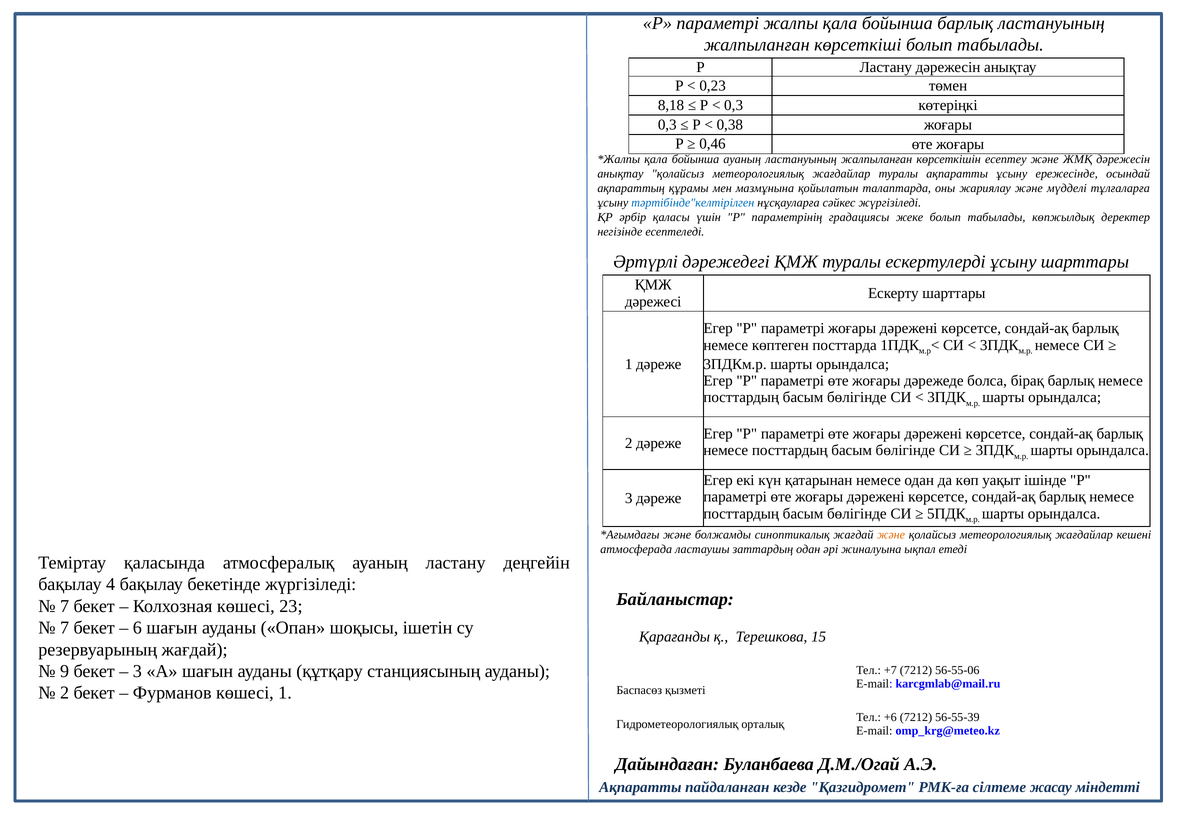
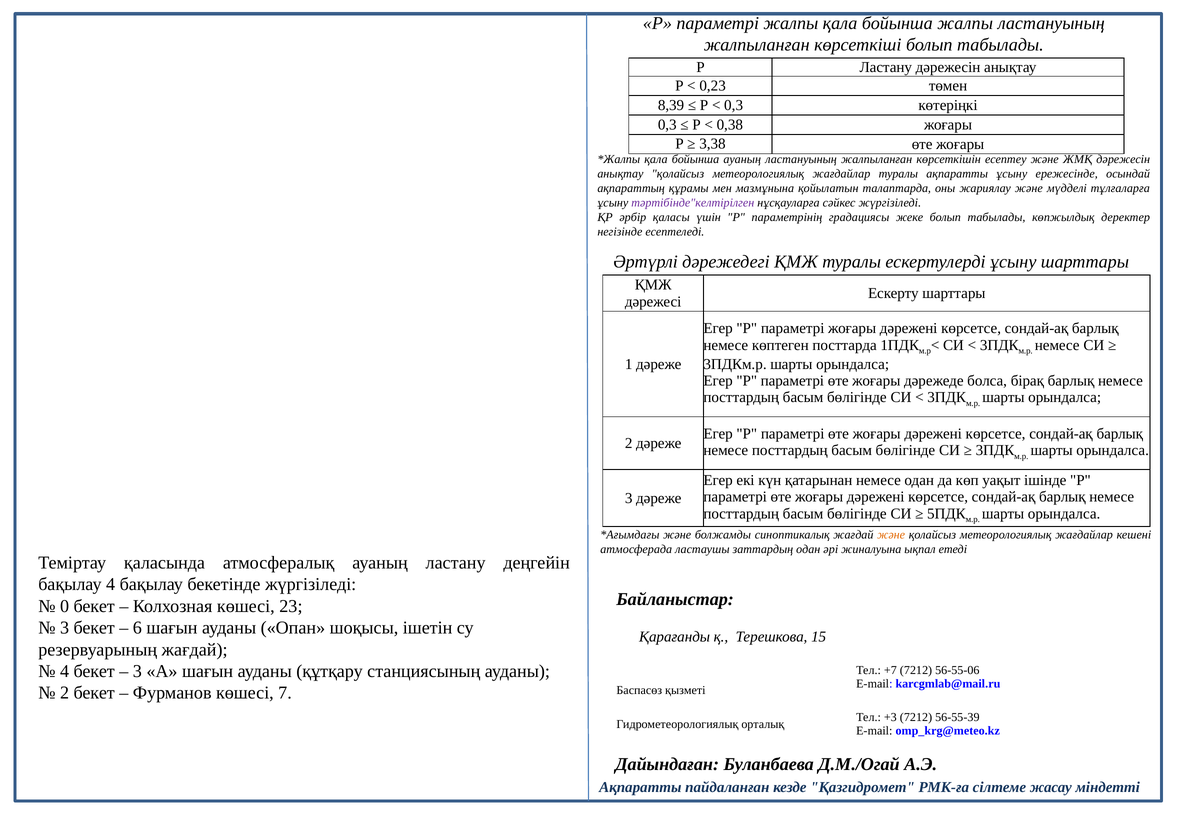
бойынша барлық: барлық -> жалпы (965, 23)
8,18: 8,18 -> 8,39 (671, 105)
0,46: 0,46 -> 3,38 (712, 144)
тәртібінде"келтірілген colour: blue -> purple (693, 203)
7: 7 -> 0 (65, 606)
7: 7 -> 3 (65, 628)
9: 9 -> 4 (65, 671)
көшесі 1: 1 -> 7 (285, 693)
+6: +6 -> +3 (890, 717)
